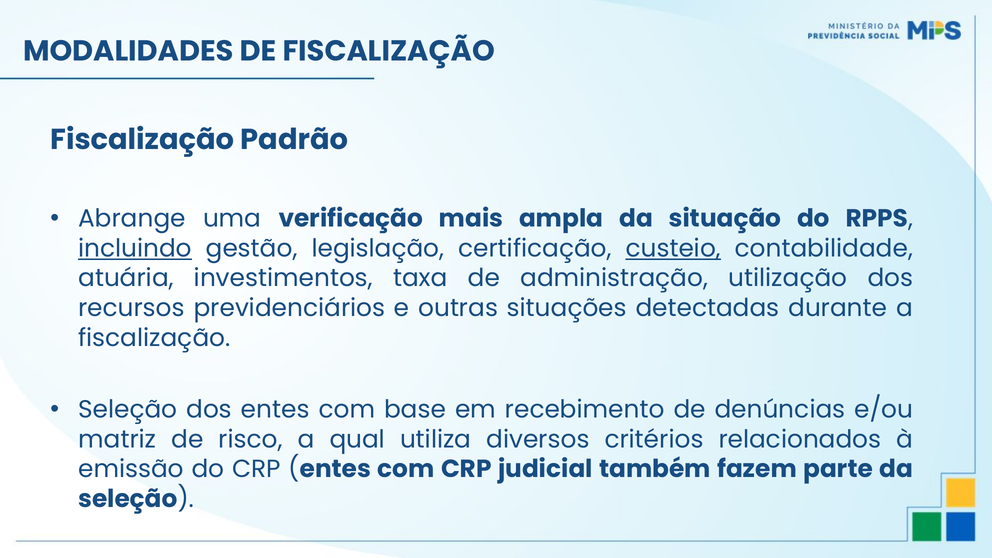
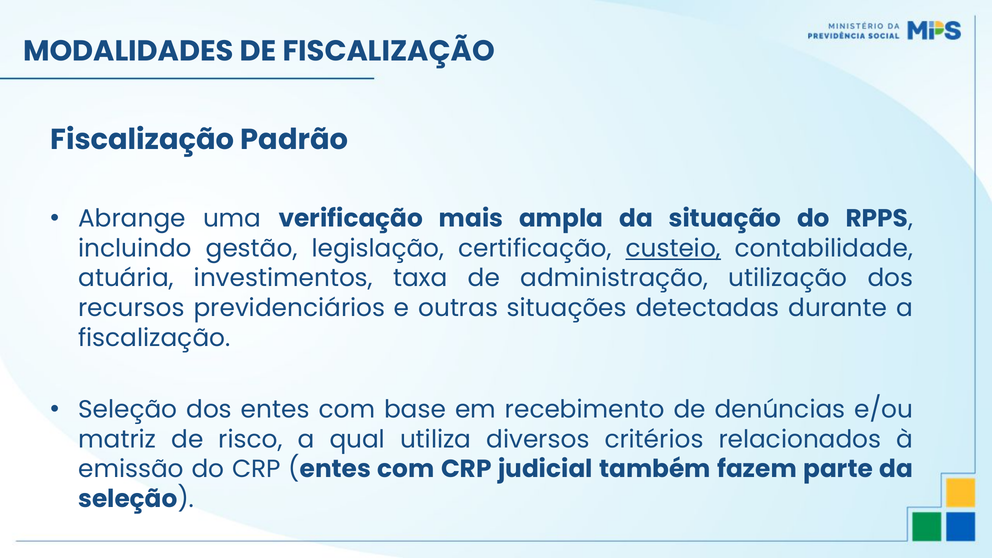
incluindo underline: present -> none (135, 249)
